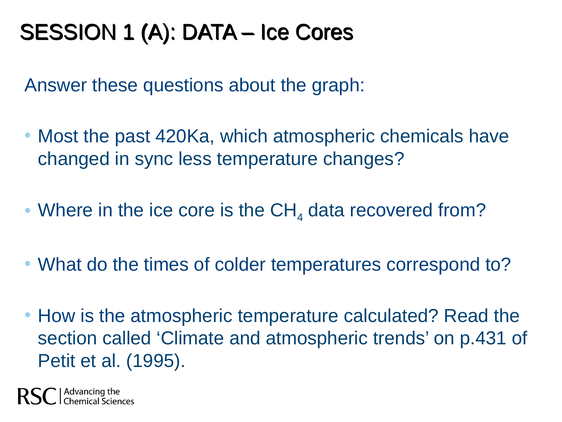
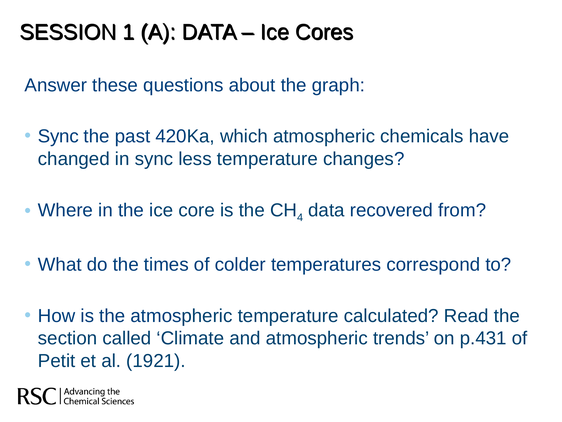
Most: Most -> Sync (58, 136)
1995: 1995 -> 1921 (156, 360)
